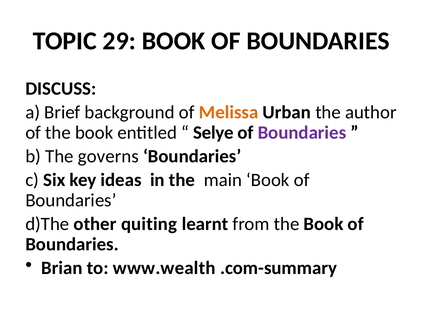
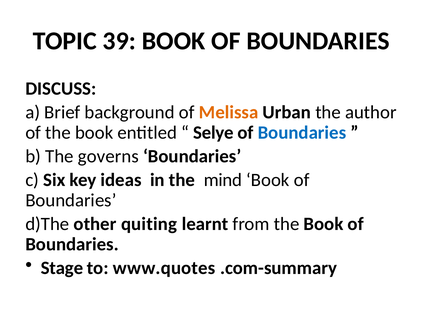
29: 29 -> 39 (119, 41)
Boundaries colour: purple -> blue (302, 133)
main: main -> mind (223, 180)
Brian: Brian -> Stage (62, 268)
www.wealth: www.wealth -> www.quotes (164, 268)
